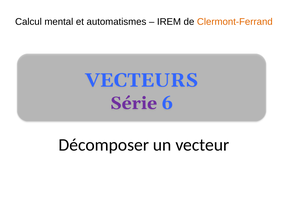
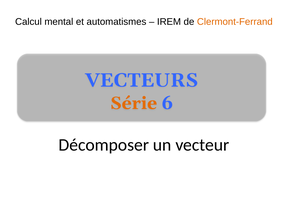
Série colour: purple -> orange (134, 103)
